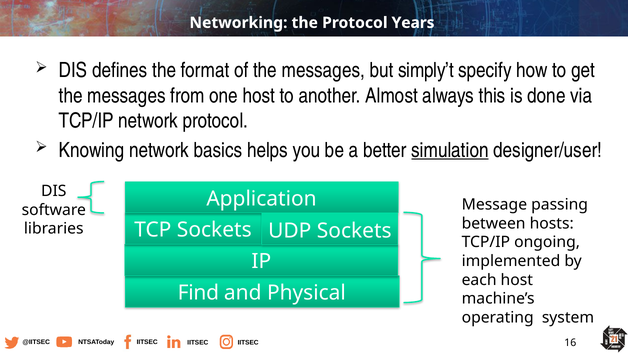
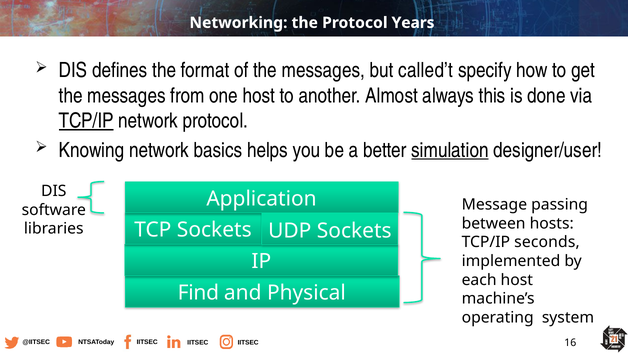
simply’t: simply’t -> called’t (426, 71)
TCP/IP underline: none -> present (86, 121)
ongoing: ongoing -> seconds (547, 242)
